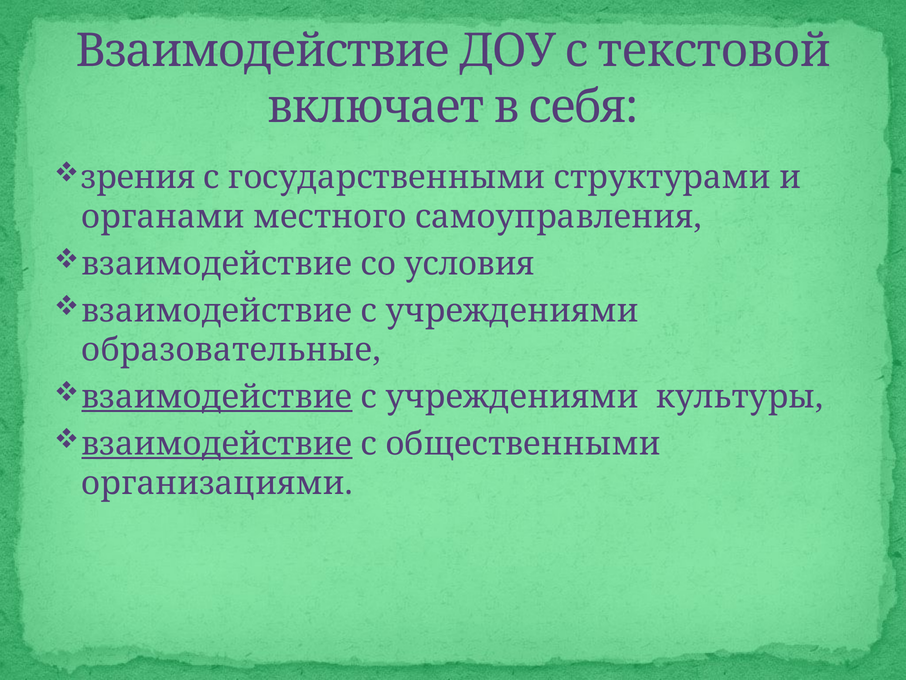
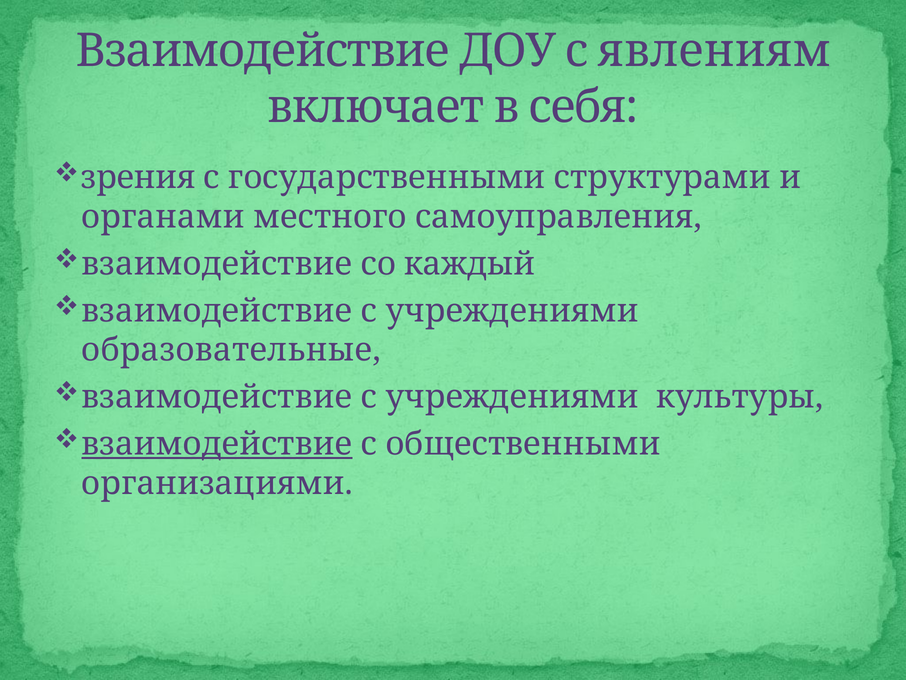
текстовой: текстовой -> явлениям (715, 51)
условия: условия -> каждый (470, 264)
взаимодействие underline: present -> none (217, 397)
